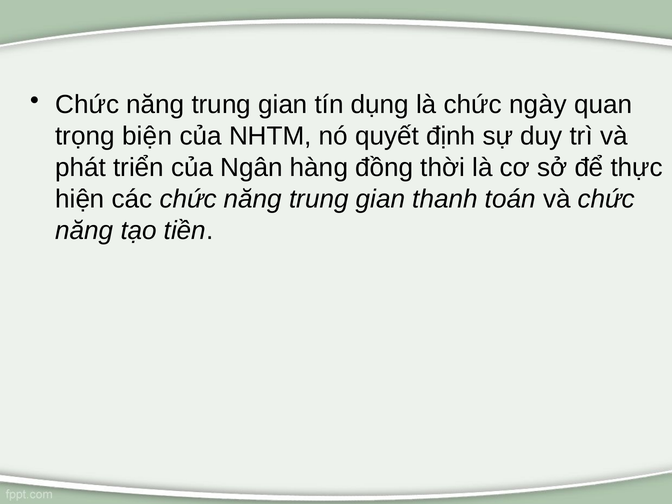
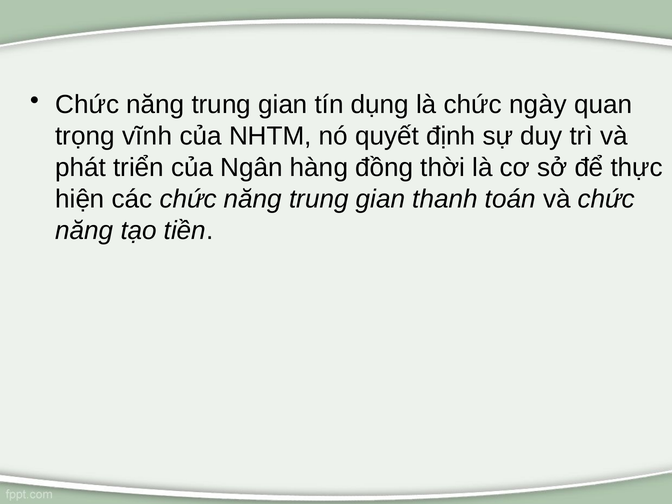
biện: biện -> vĩnh (147, 136)
